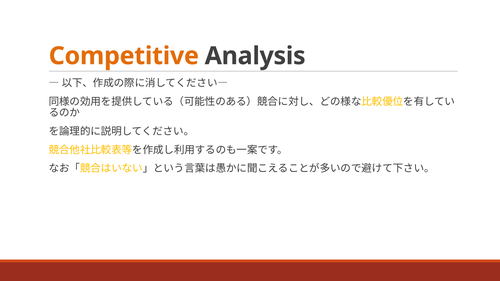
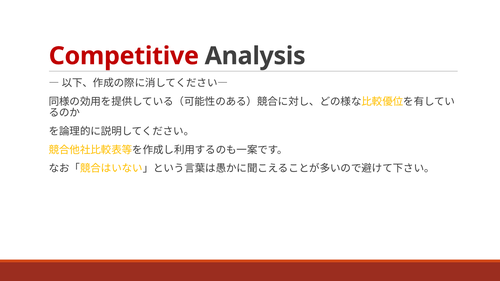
Competitive colour: orange -> red (124, 56)
